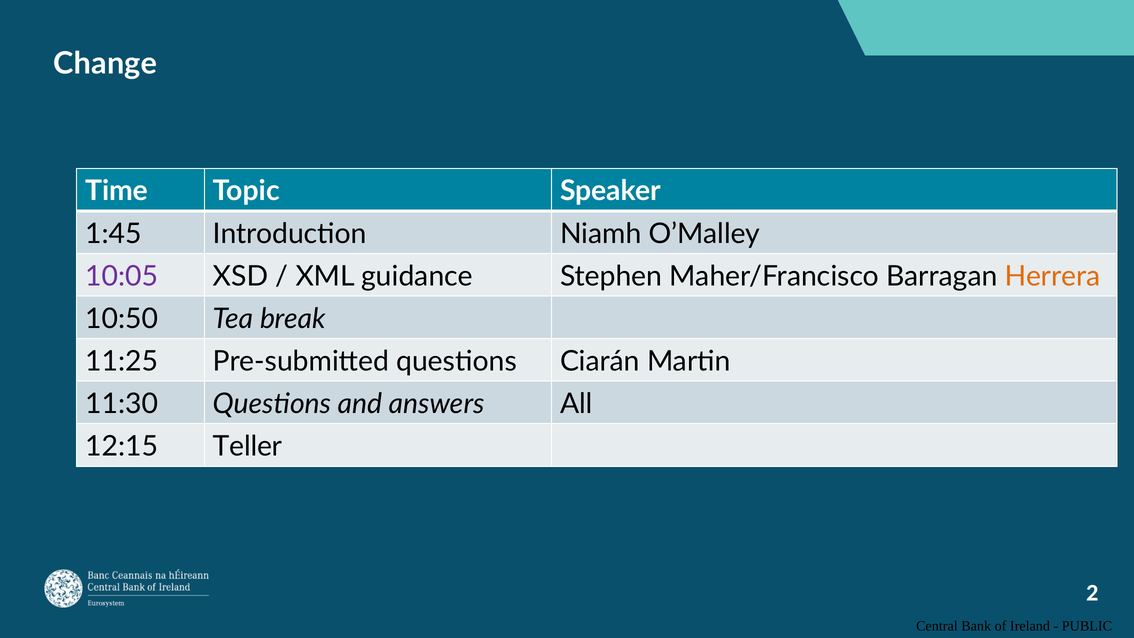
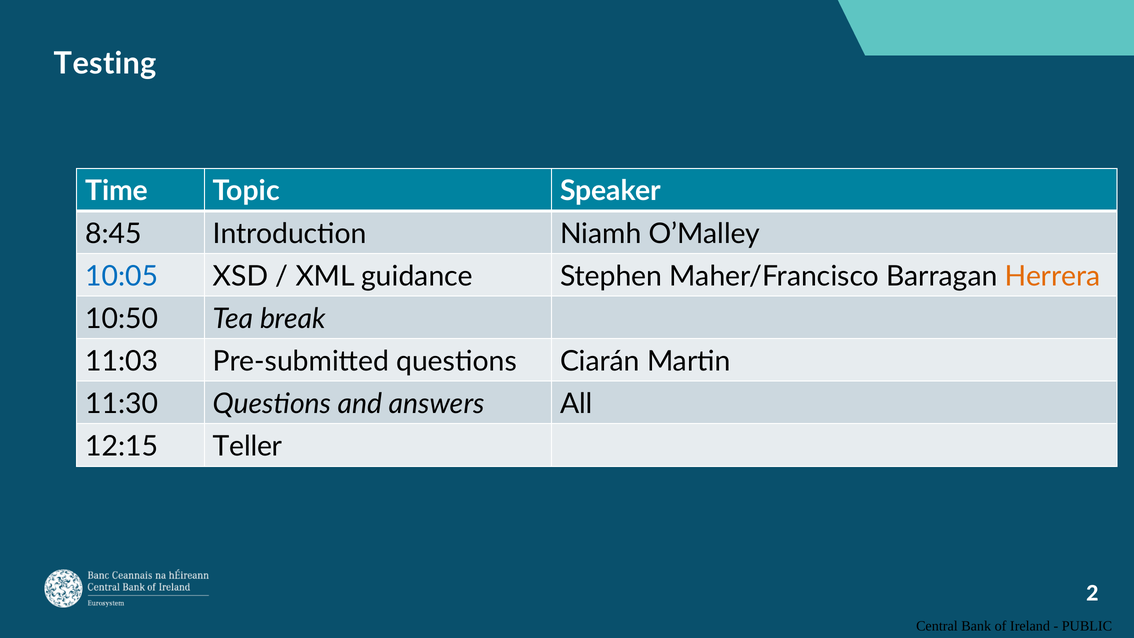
Change: Change -> Testing (105, 64)
1:45: 1:45 -> 8:45 (113, 234)
10:05 colour: purple -> blue (122, 276)
11:25: 11:25 -> 11:03 (122, 361)
